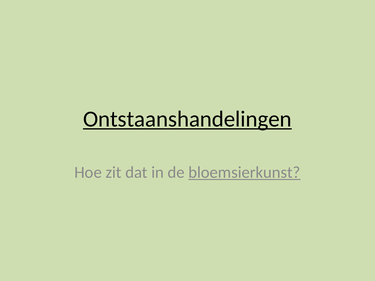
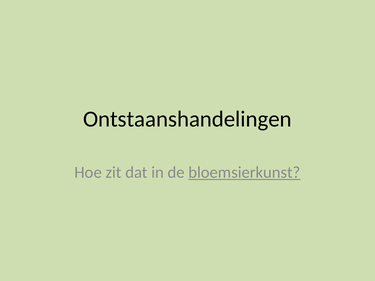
Ontstaanshandelingen underline: present -> none (187, 119)
